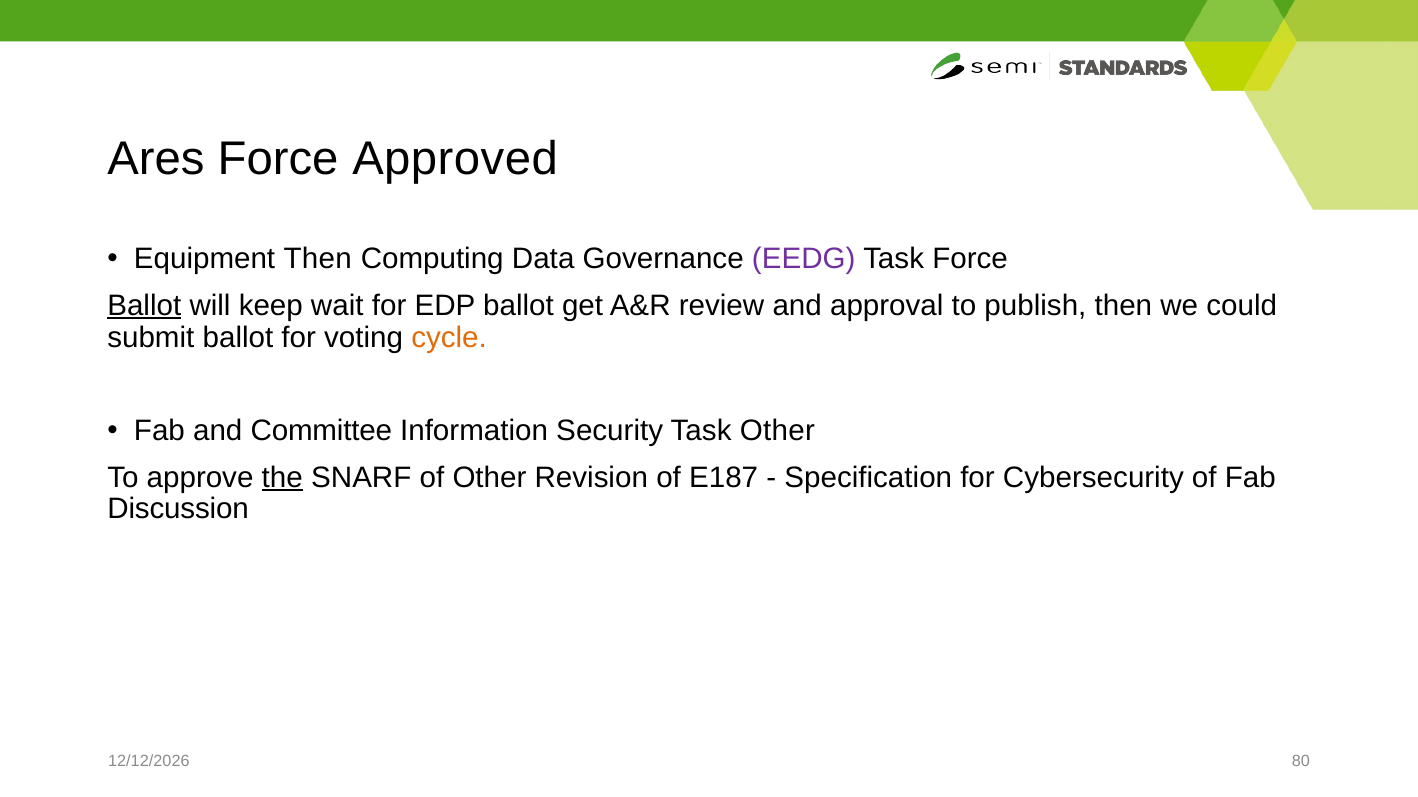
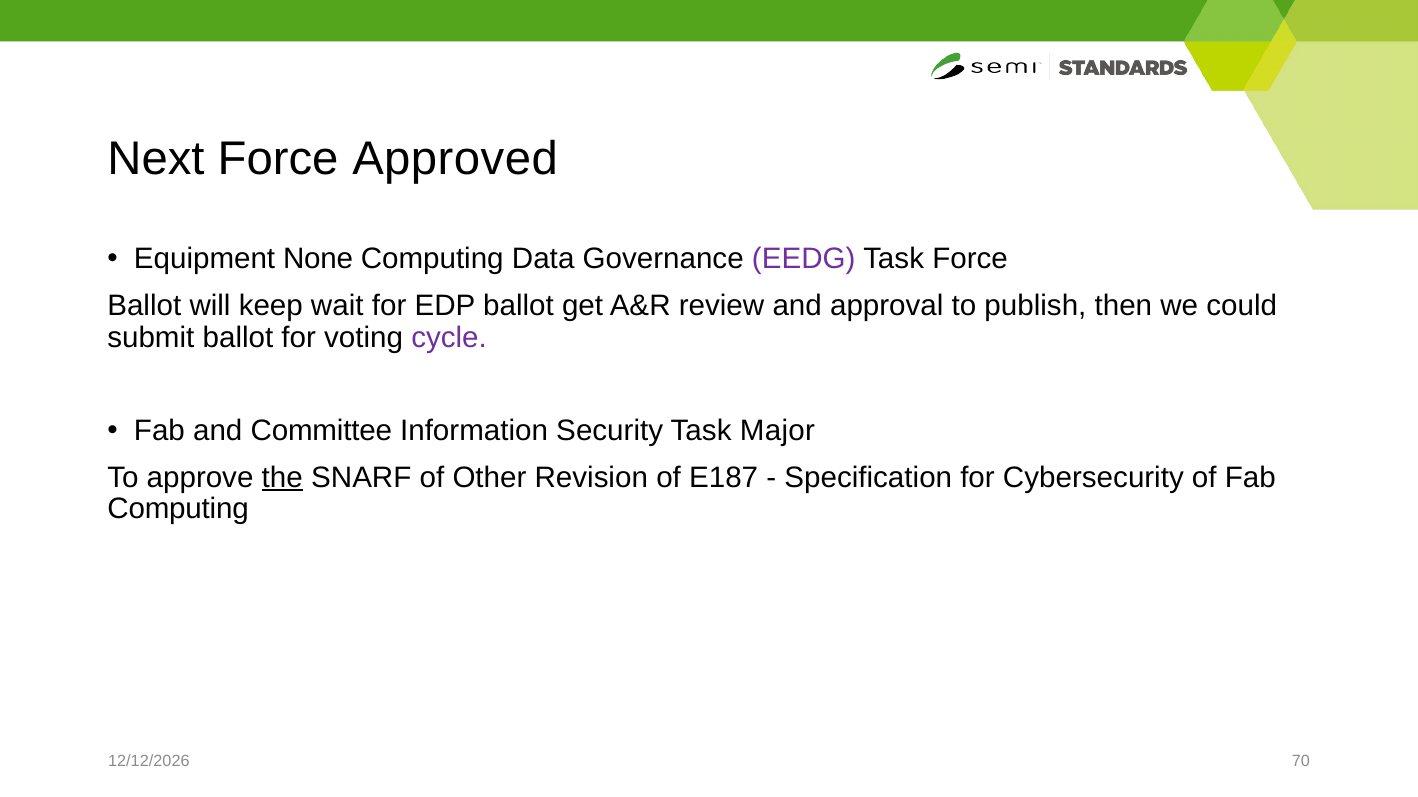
Ares: Ares -> Next (156, 159)
Equipment Then: Then -> None (318, 259)
Ballot underline: present -> none (144, 306)
cycle colour: orange -> purple (449, 338)
Task Other: Other -> Major (777, 431)
Discussion: Discussion -> Computing (178, 510)
80: 80 -> 70 (1301, 762)
